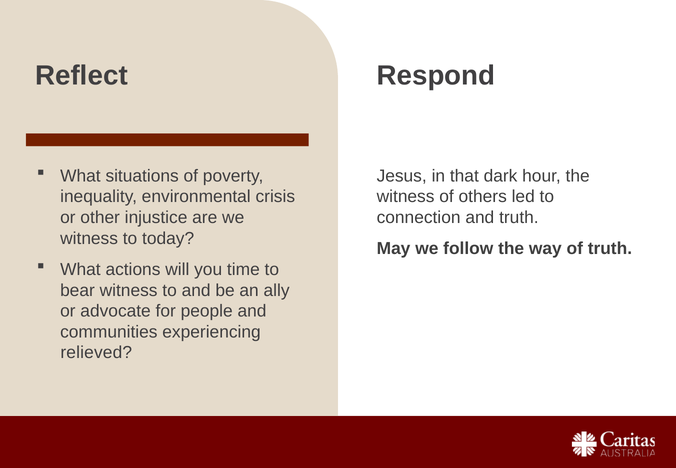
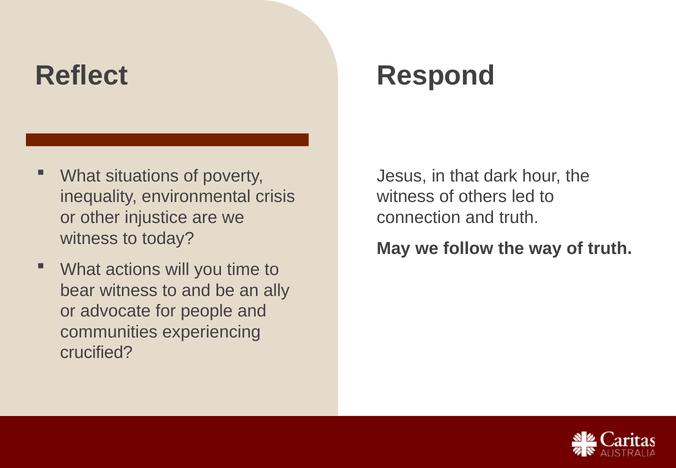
relieved: relieved -> crucified (96, 353)
